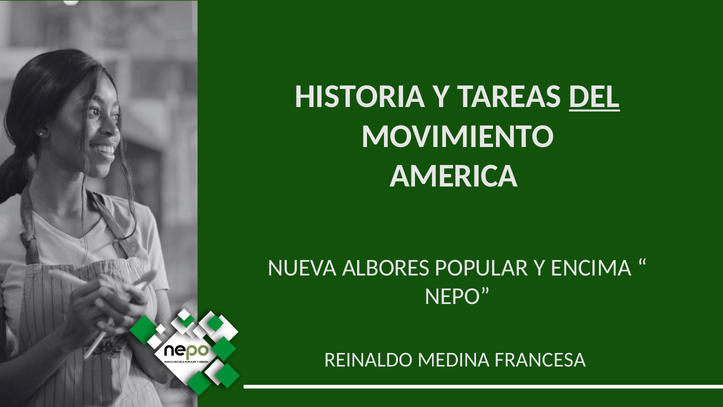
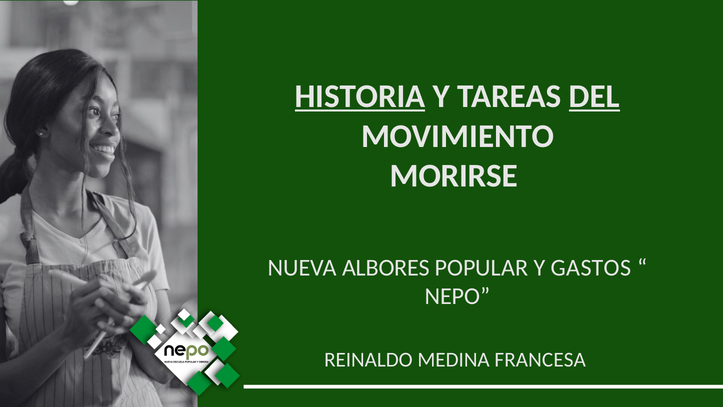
HISTORIA underline: none -> present (360, 96)
AMERICA: AMERICA -> MORIRSE (454, 176)
ENCIMA: ENCIMA -> GASTOS (591, 267)
